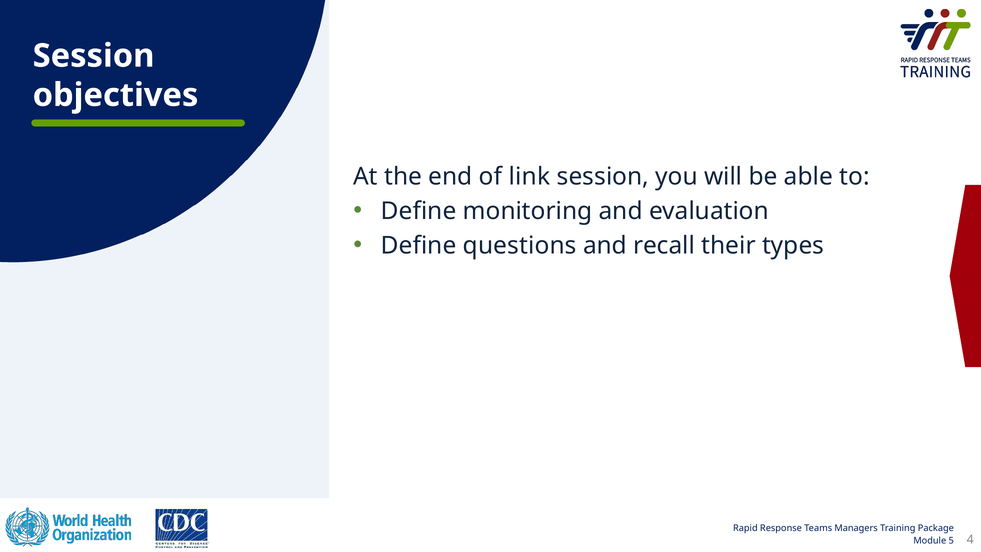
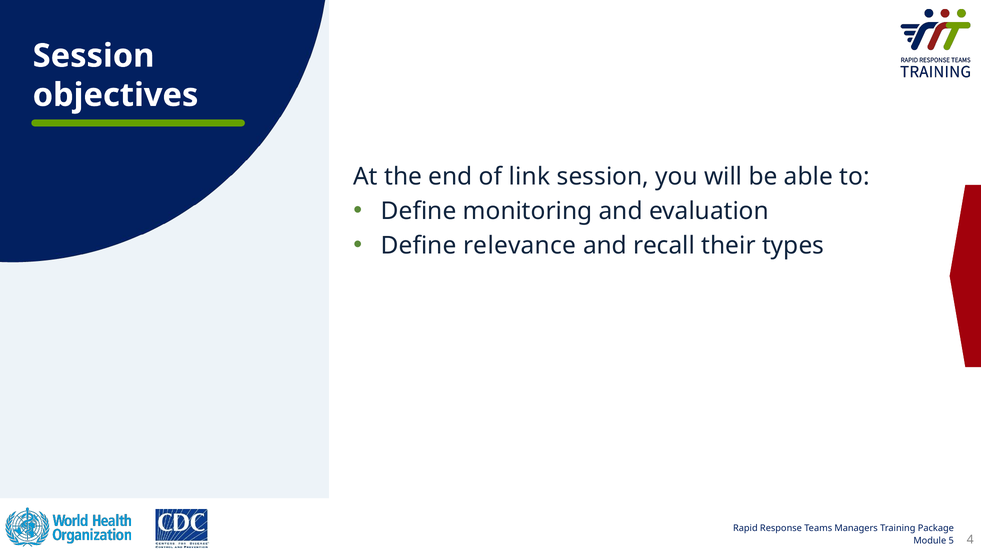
questions: questions -> relevance (520, 246)
